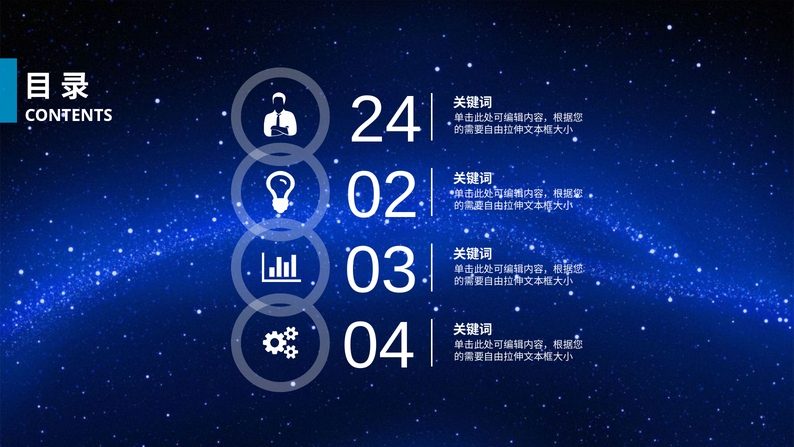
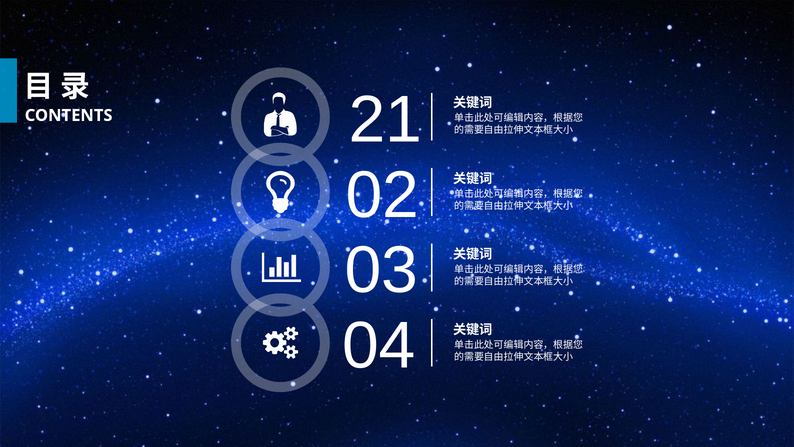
24: 24 -> 21 (385, 120)
